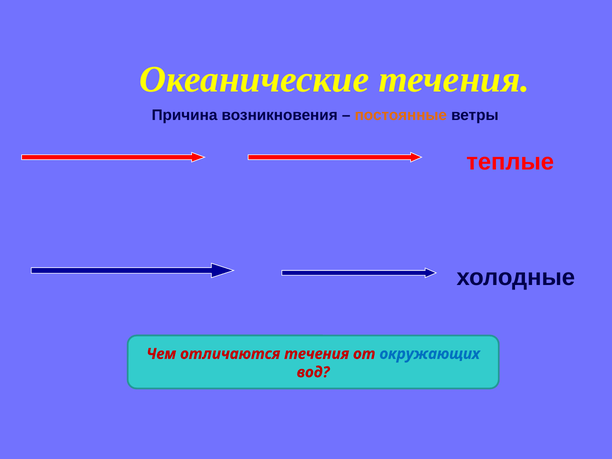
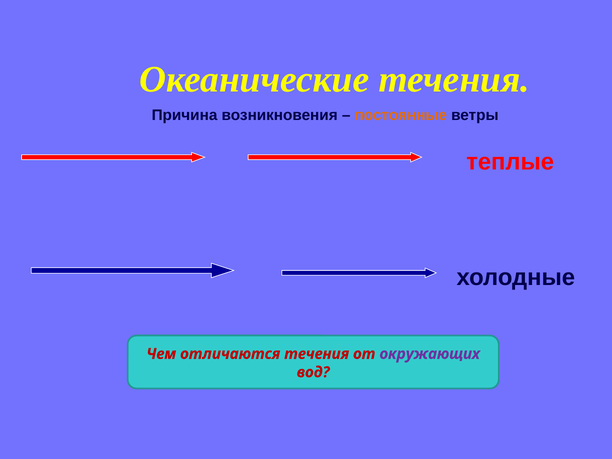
окружающих colour: blue -> purple (430, 354)
